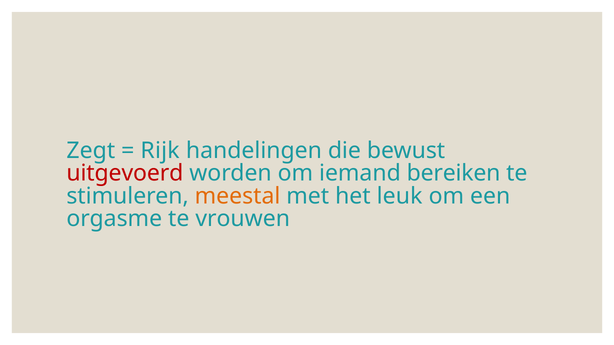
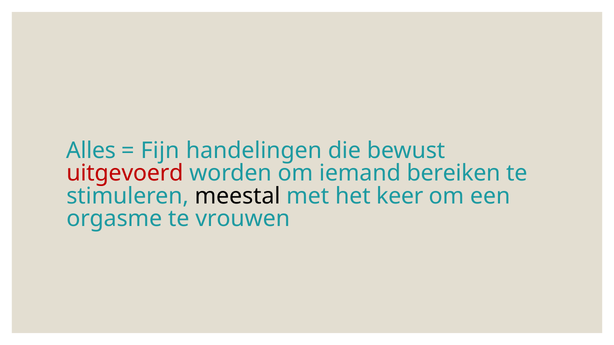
Zegt: Zegt -> Alles (91, 151)
Rijk: Rijk -> Fijn (160, 151)
meestal colour: orange -> black (238, 196)
leuk: leuk -> keer (400, 196)
